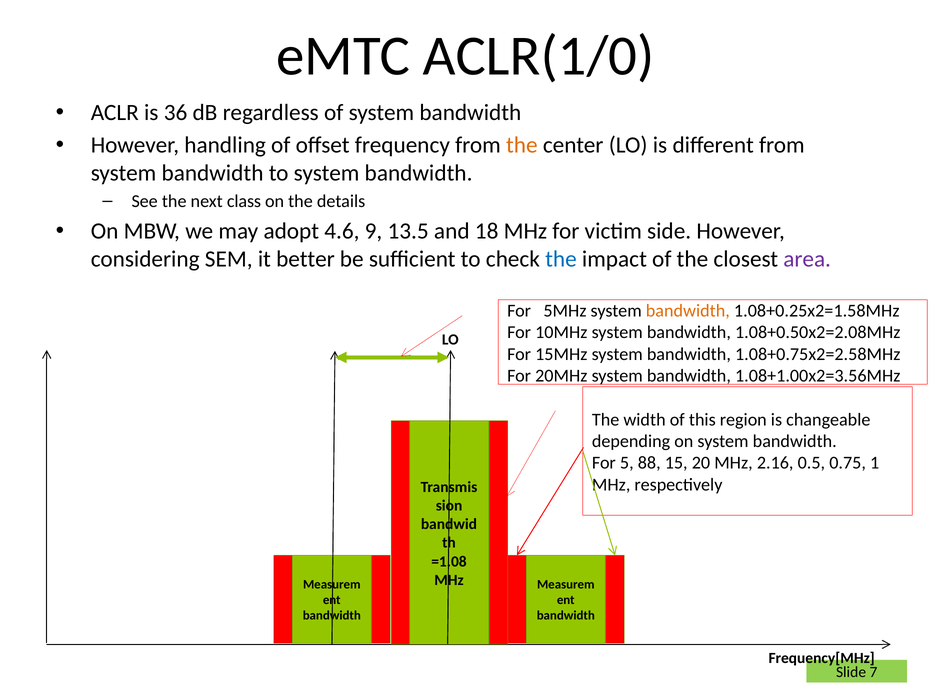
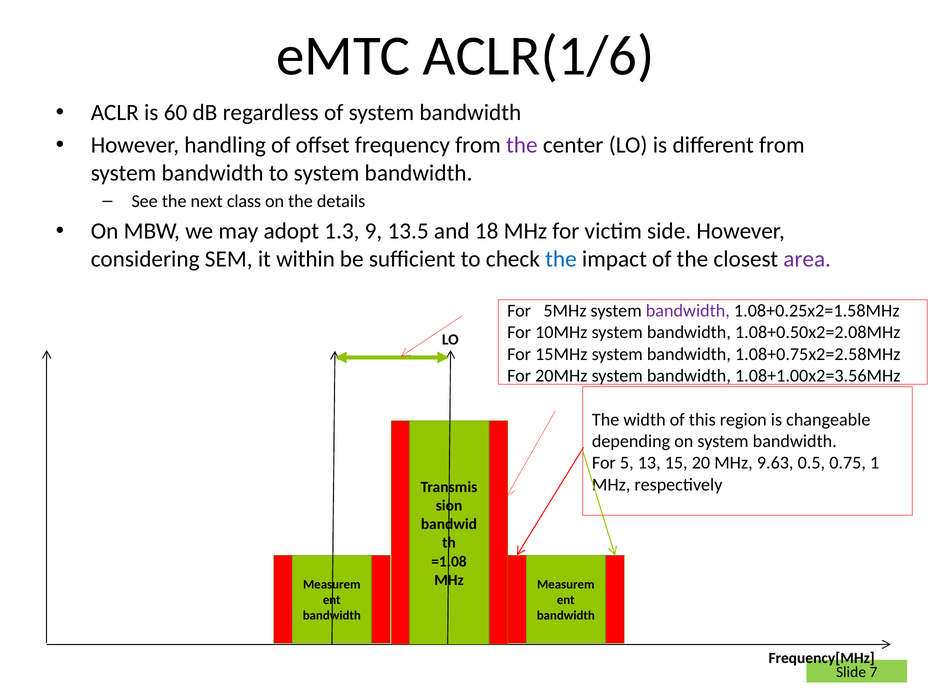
ACLR(1/0: ACLR(1/0 -> ACLR(1/6 (539, 56)
36: 36 -> 60 (176, 113)
the colour: orange -> purple (522, 145)
4.6: 4.6 -> 1.3 (342, 231)
better: better -> within (305, 259)
bandwidth colour: orange -> purple (688, 311)
88: 88 -> 13 (649, 463)
2.16: 2.16 -> 9.63 (775, 463)
